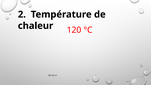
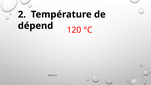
chaleur: chaleur -> dépend (36, 26)
